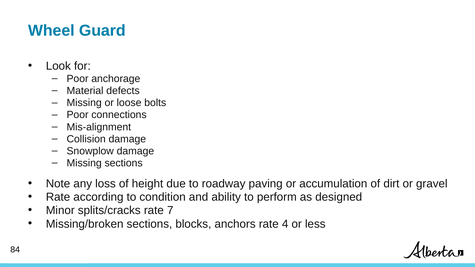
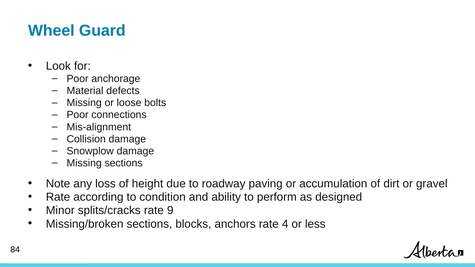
7: 7 -> 9 (170, 211)
